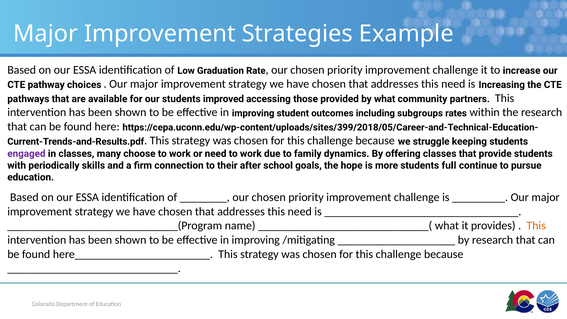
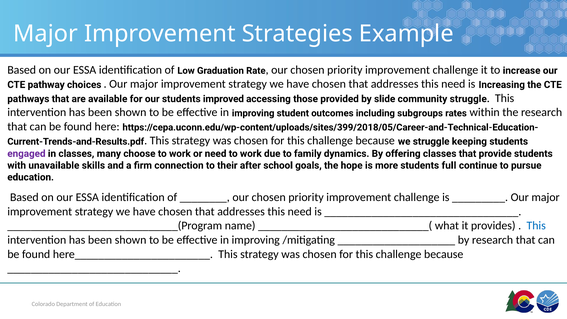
by what: what -> slide (385, 99)
community partners: partners -> struggle (470, 99)
periodically: periodically -> unavailable (54, 165)
This colour: orange -> blue (536, 226)
